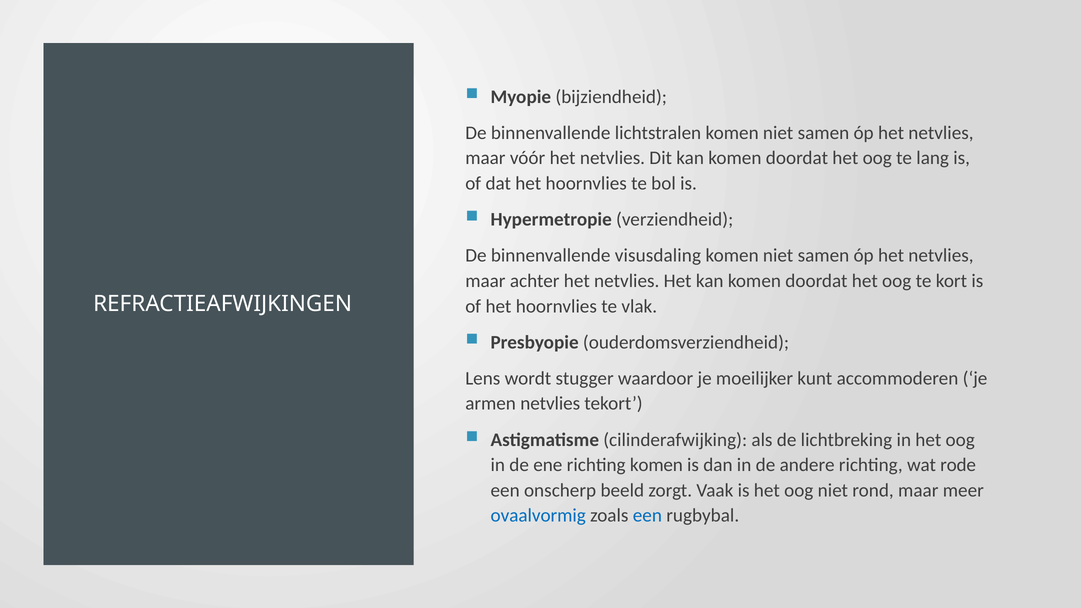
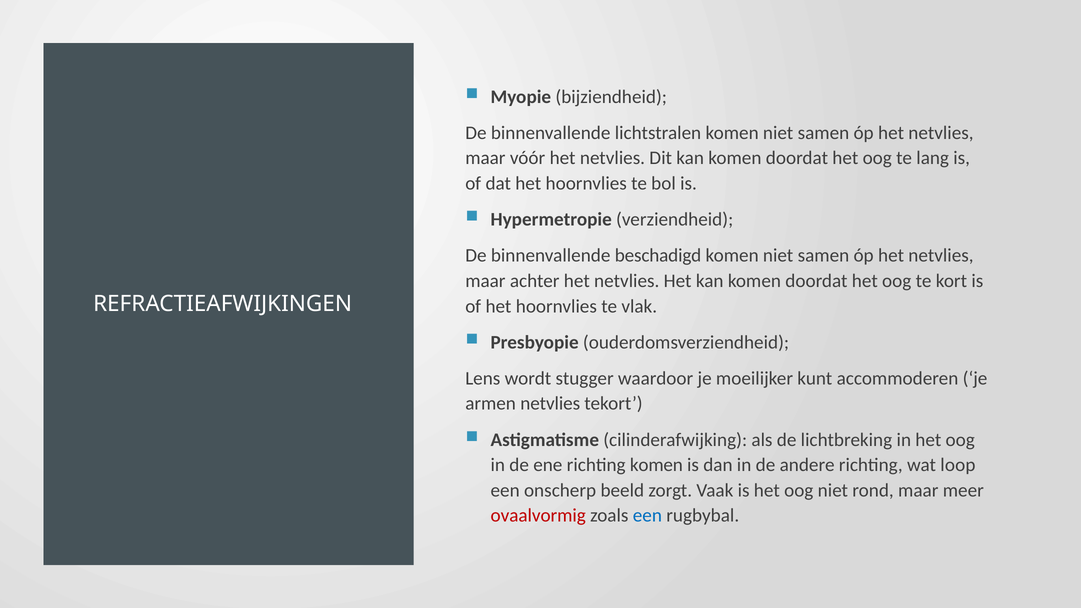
visusdaling: visusdaling -> beschadigd (658, 256)
rode: rode -> loop (958, 465)
ovaalvormig colour: blue -> red (538, 516)
